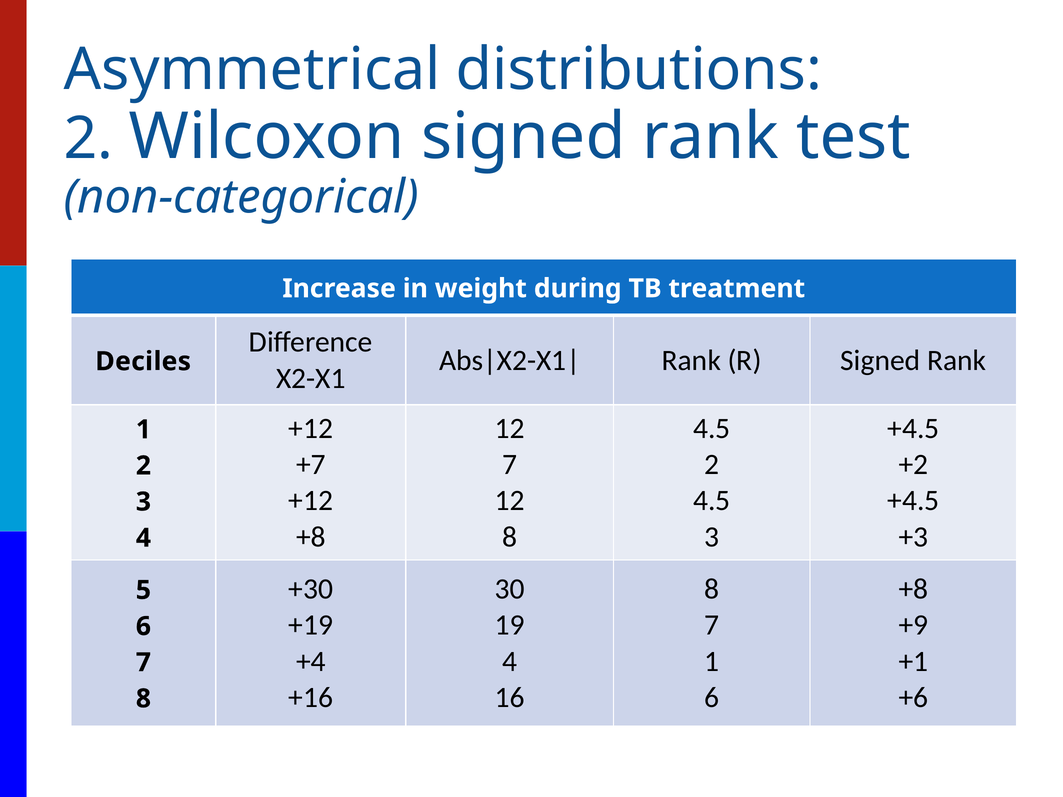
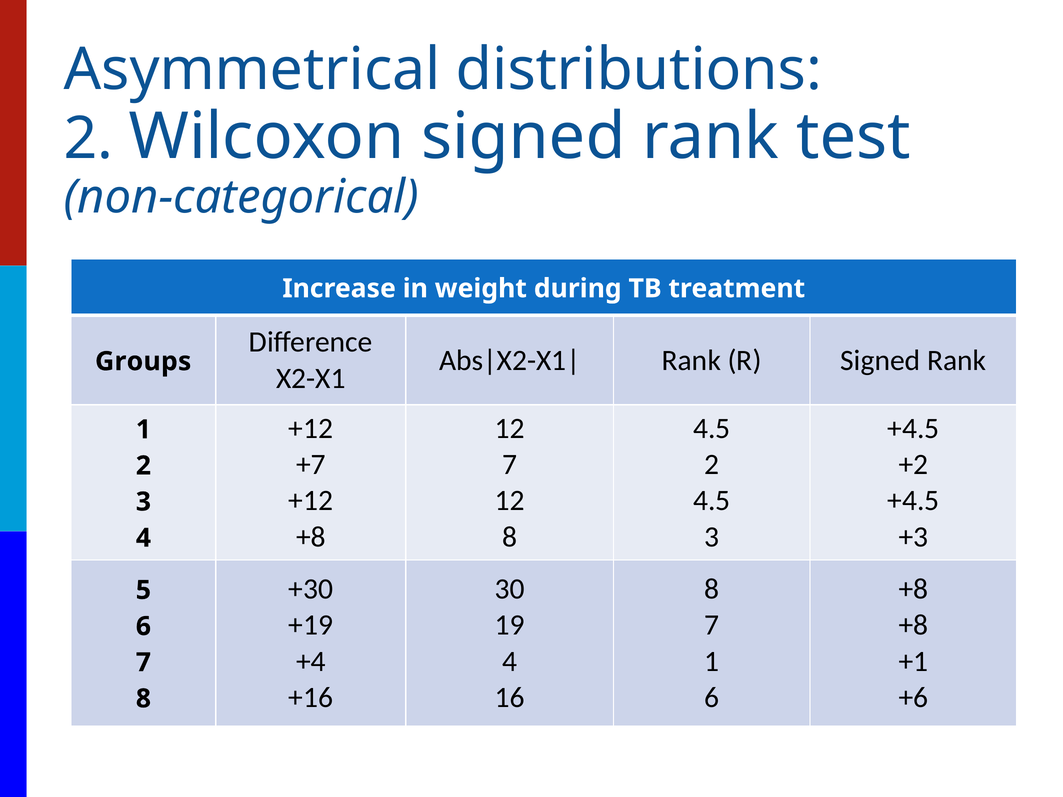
Deciles: Deciles -> Groups (143, 362)
+9: +9 -> +8 (913, 625)
